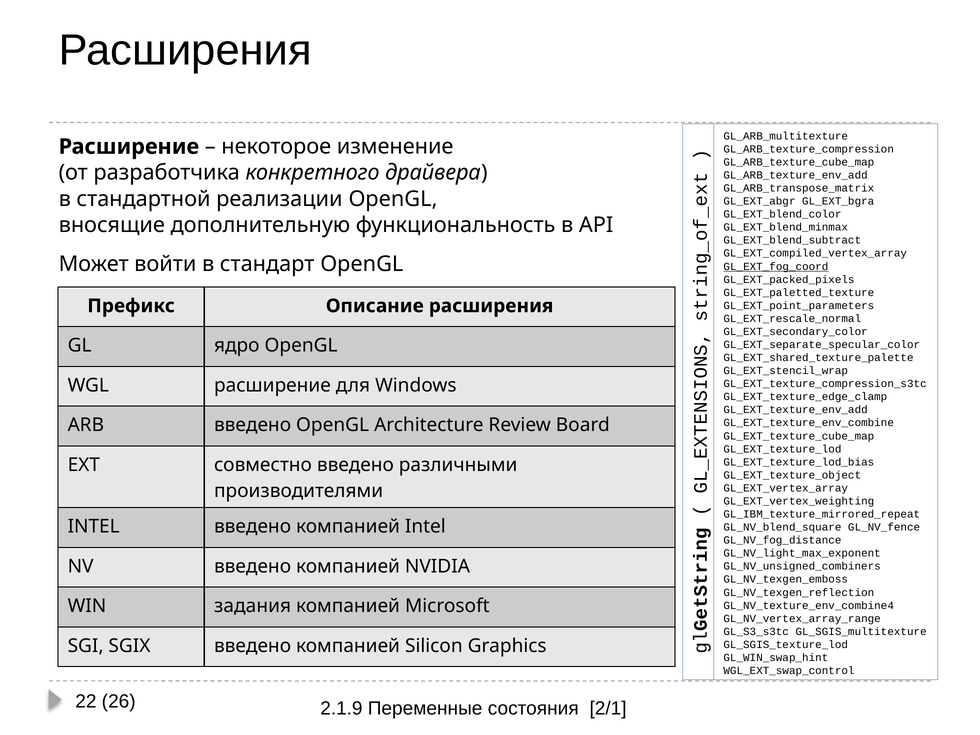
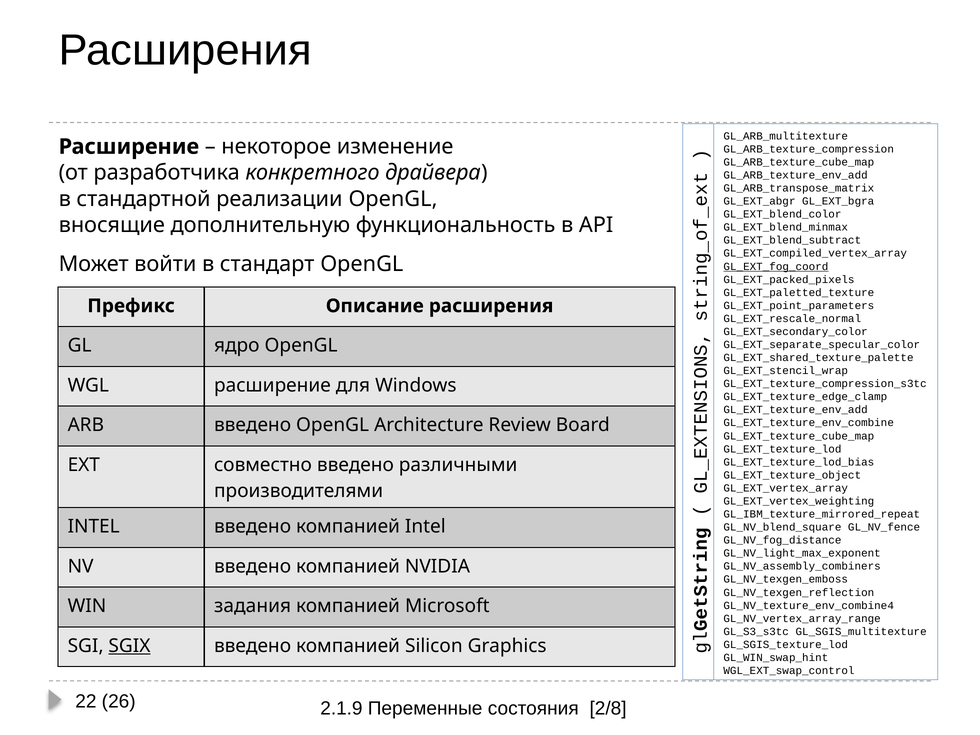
GL_NV_unsigned_combiners: GL_NV_unsigned_combiners -> GL_NV_assembly_combiners (802, 566)
SGIX underline: none -> present (129, 646)
2/1: 2/1 -> 2/8 (608, 709)
